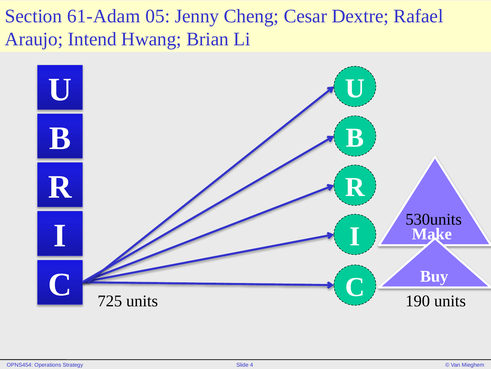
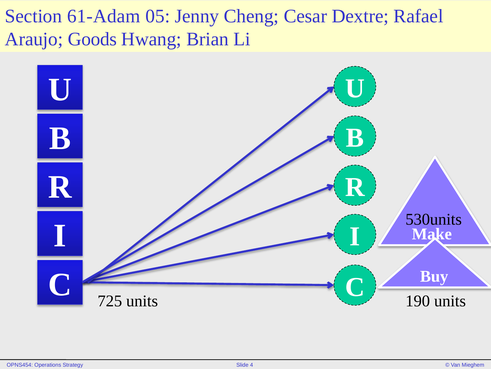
Intend: Intend -> Goods (92, 39)
